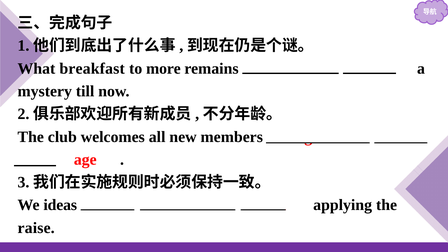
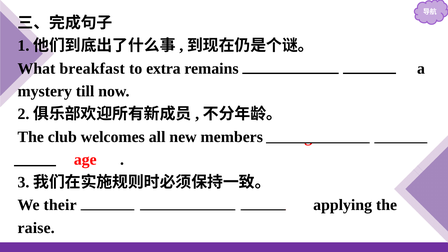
more: more -> extra (163, 68)
ideas: ideas -> their (60, 205)
